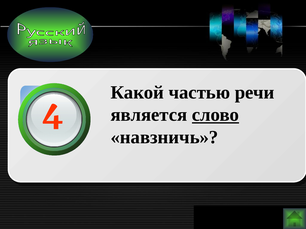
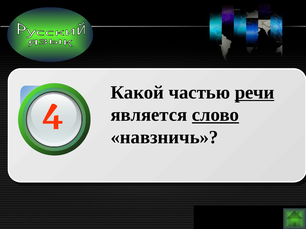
речи underline: none -> present (255, 93)
